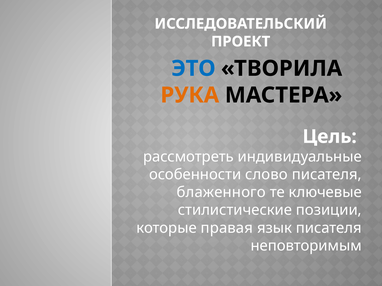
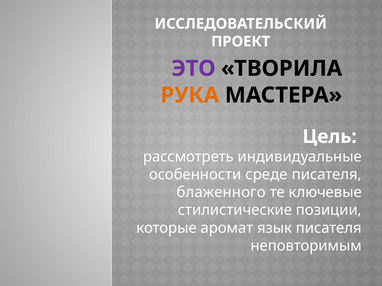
ЭТО colour: blue -> purple (193, 69)
слово: слово -> среде (266, 175)
правая: правая -> аромат (227, 228)
